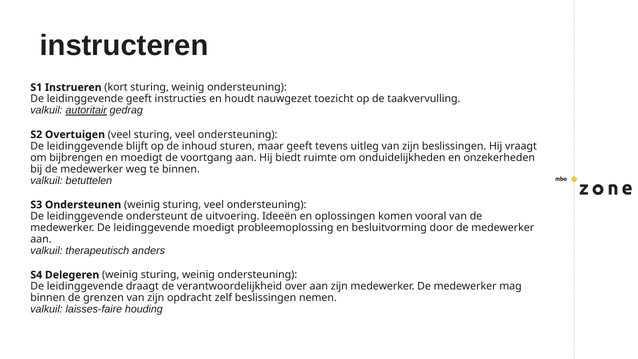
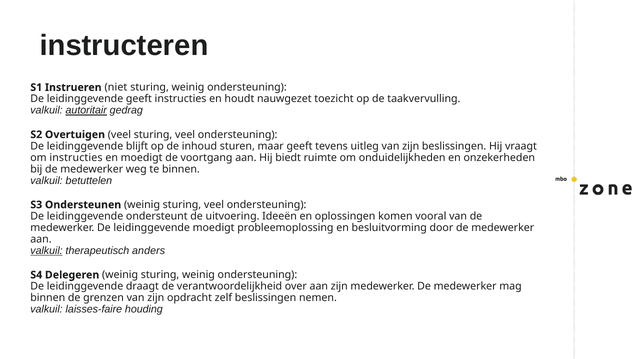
kort: kort -> niet (116, 87)
om bijbrengen: bijbrengen -> instructies (76, 158)
valkuil underline: none -> present (47, 251)
